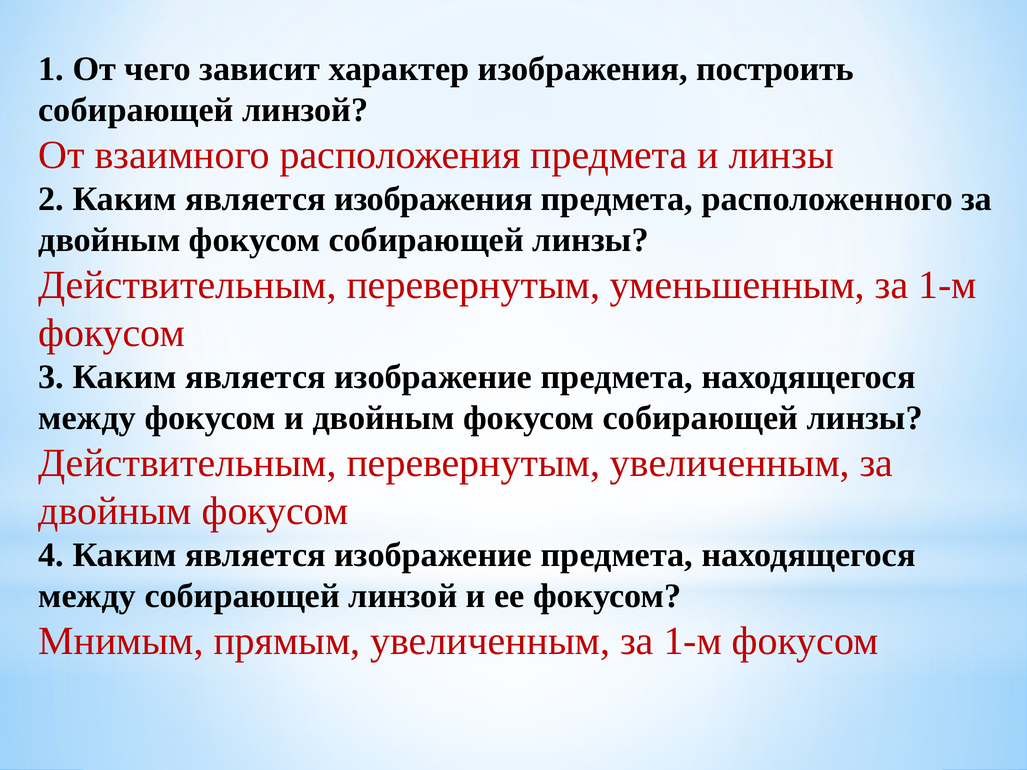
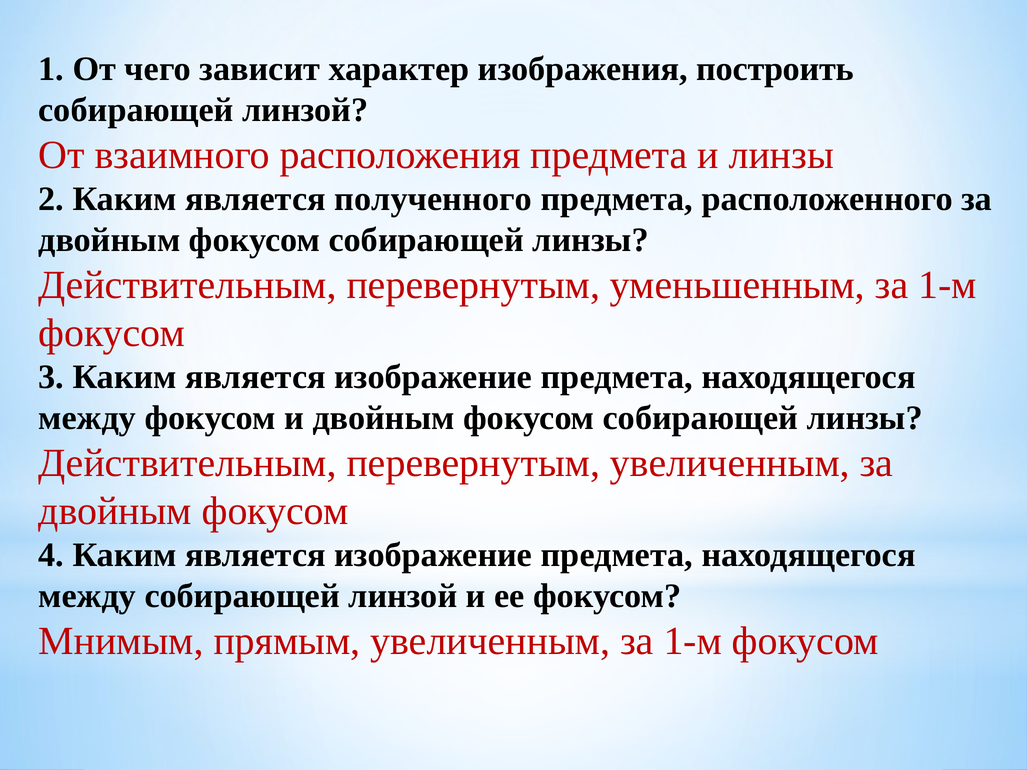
является изображения: изображения -> полученного (433, 199)
